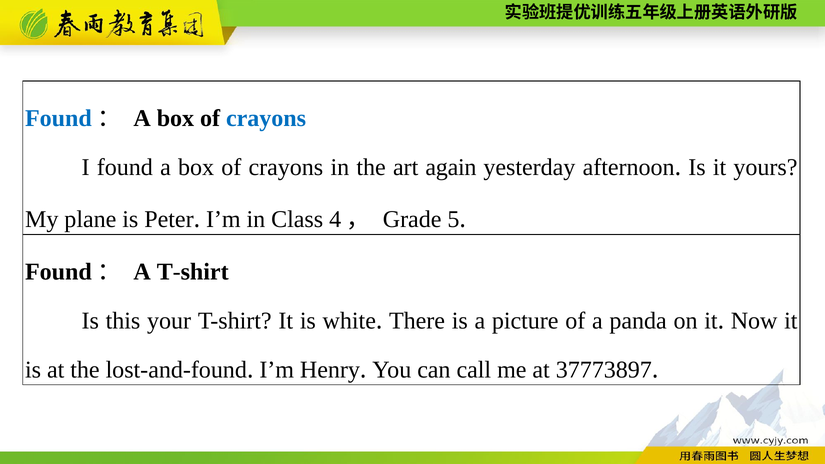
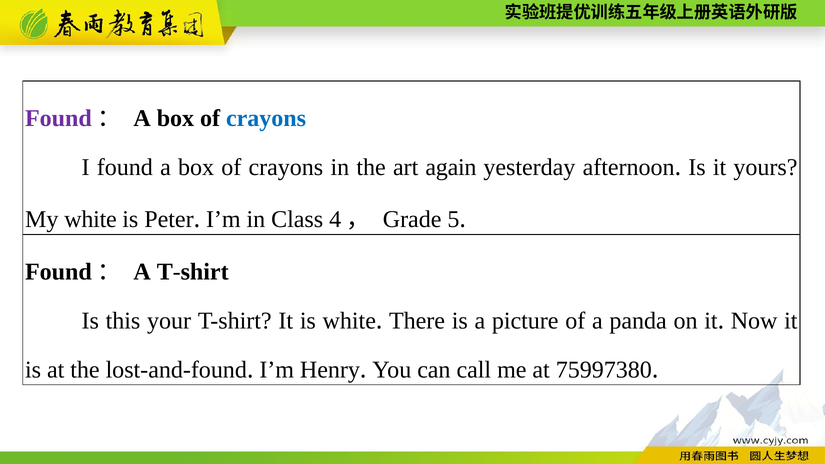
Found colour: blue -> purple (58, 118)
My plane: plane -> white (90, 219)
37773897: 37773897 -> 75997380 (604, 370)
